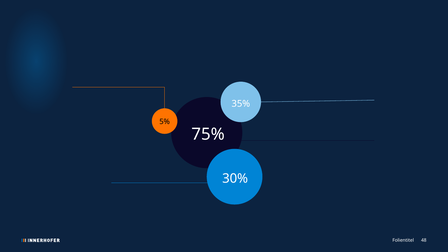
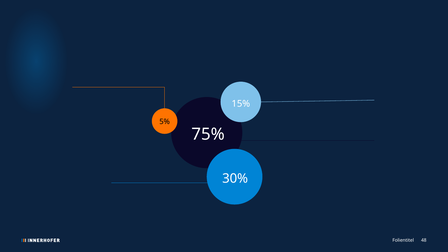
35%: 35% -> 15% (241, 104)
